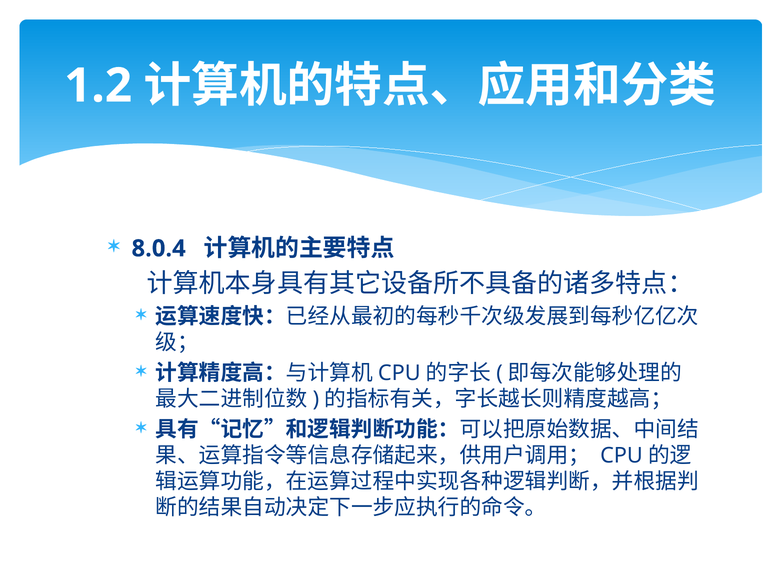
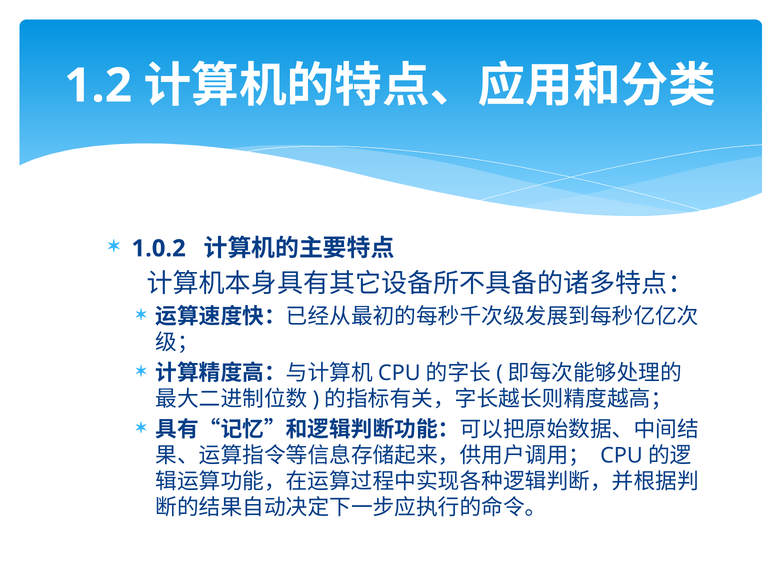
8.0.4: 8.0.4 -> 1.0.2 (159, 248)
